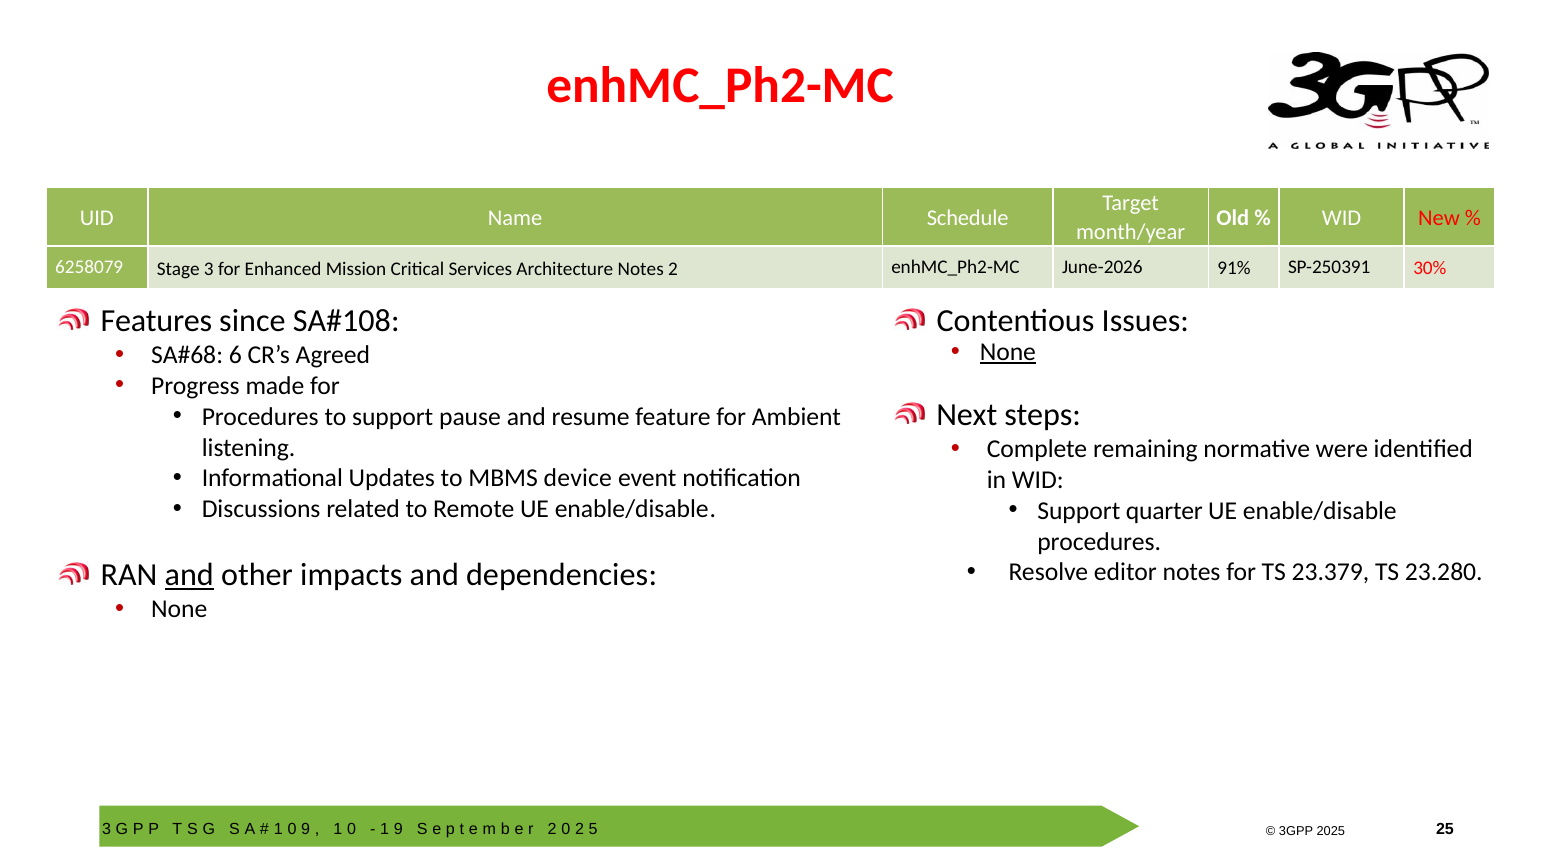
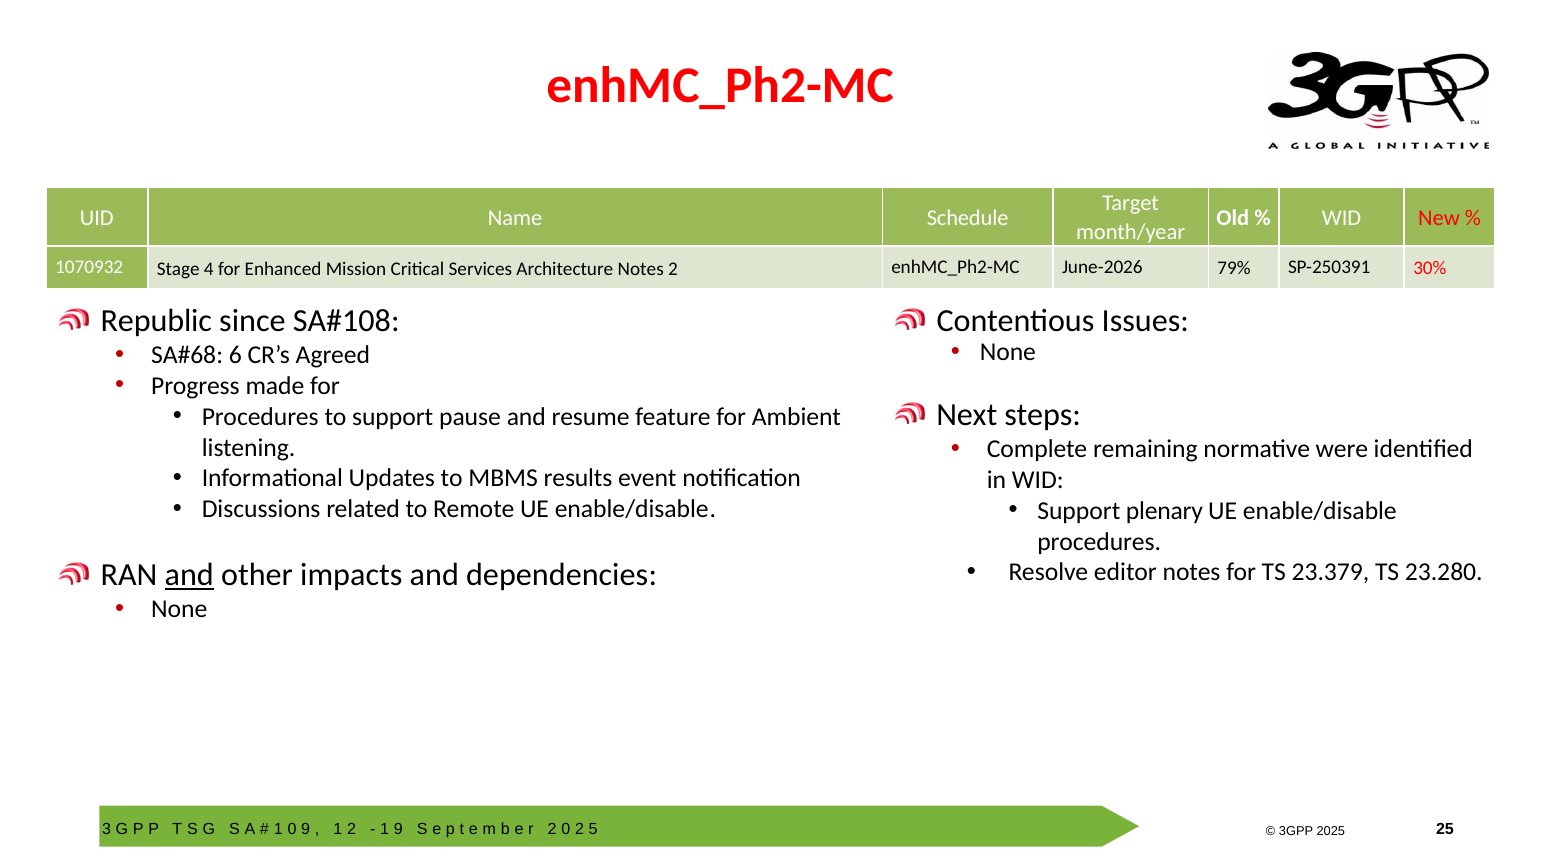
6258079: 6258079 -> 1070932 (89, 267)
Stage 3: 3 -> 4 (209, 269)
91%: 91% -> 79% (1234, 268)
Features: Features -> Republic (156, 321)
None underline: present -> none (1008, 352)
device: device -> results (578, 478)
quarter: quarter -> plenary (1164, 511)
0: 0 -> 2 (351, 829)
